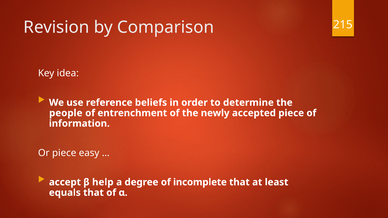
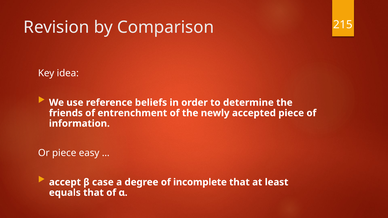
people: people -> friends (66, 113)
help: help -> case (103, 182)
